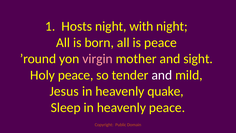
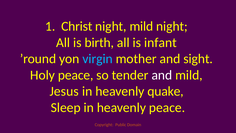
Hosts: Hosts -> Christ (77, 26)
night with: with -> mild (141, 26)
born: born -> birth (99, 42)
is peace: peace -> infant (160, 42)
virgin colour: pink -> light blue (98, 59)
